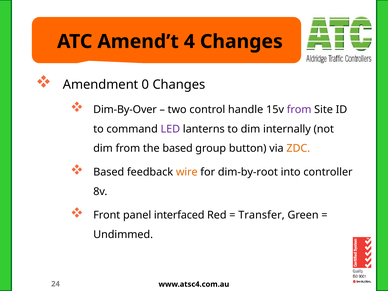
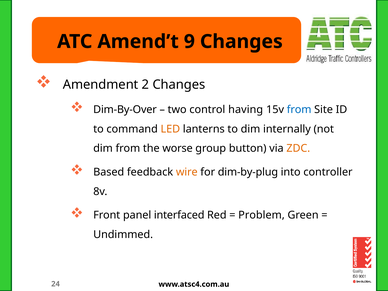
4: 4 -> 9 (189, 42)
0: 0 -> 2 (145, 85)
handle: handle -> having (246, 110)
from colour: purple -> blue (299, 110)
LED colour: purple -> orange (170, 129)
the based: based -> worse (178, 148)
dim-by-root: dim-by-root -> dim-by-plug (248, 172)
Transfer: Transfer -> Problem (262, 215)
